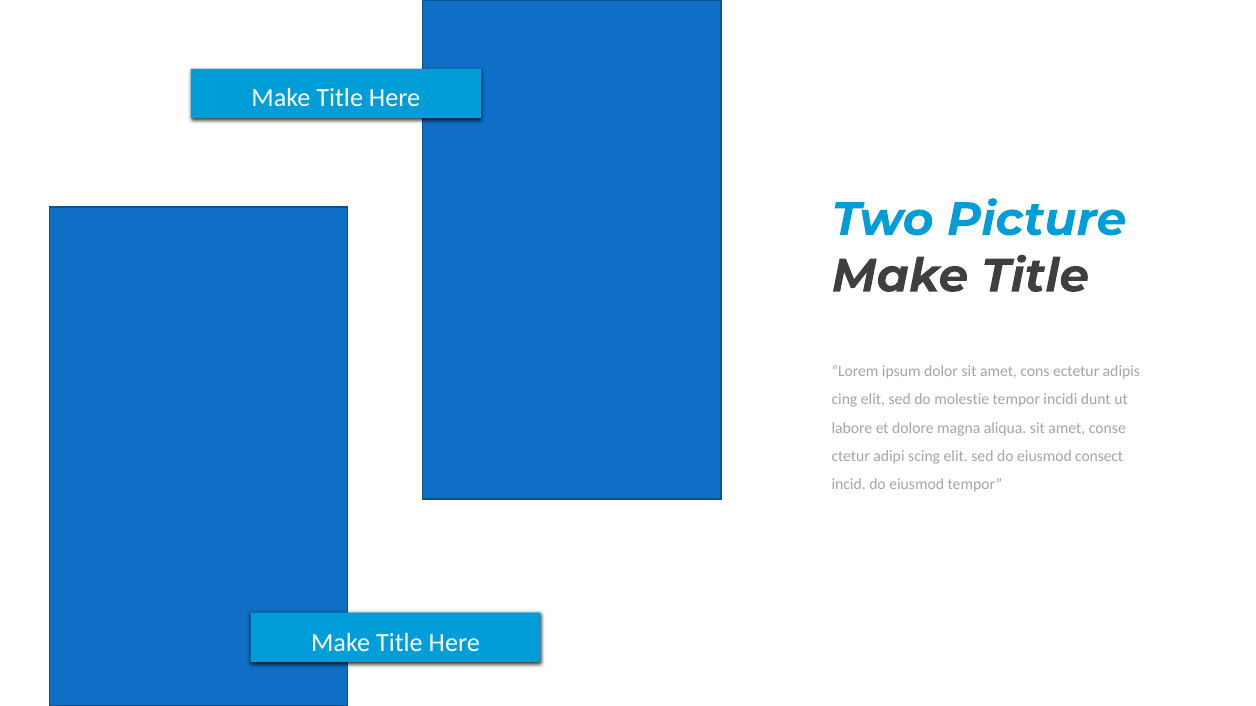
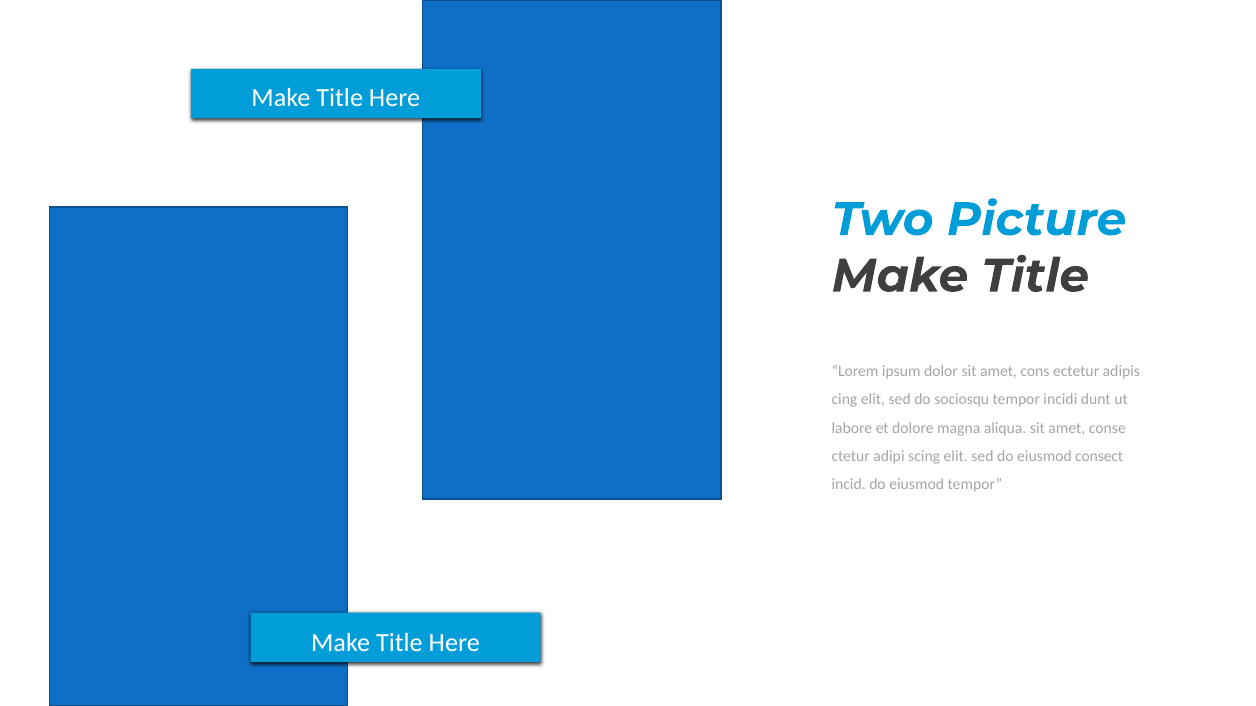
molestie: molestie -> sociosqu (962, 400)
